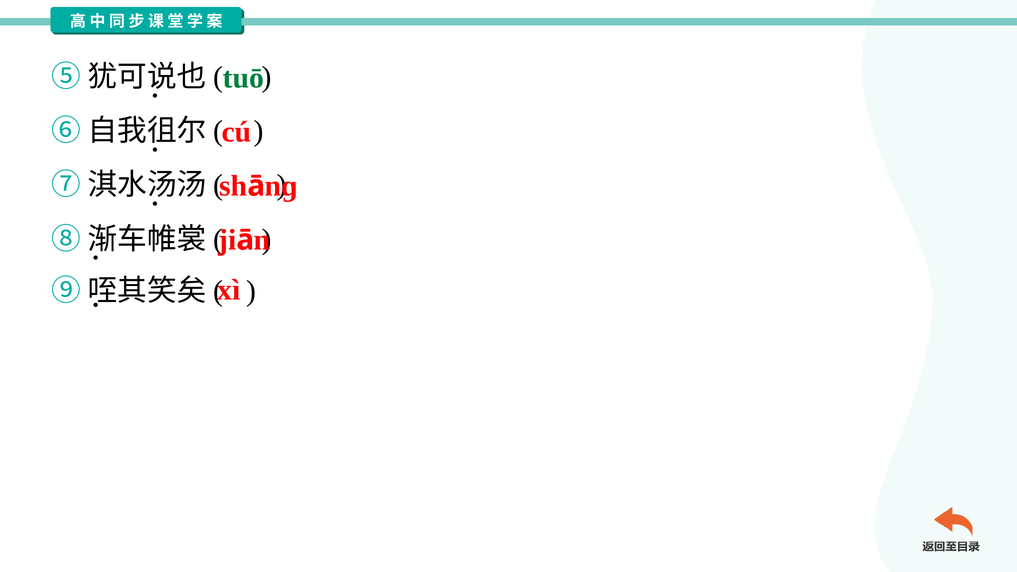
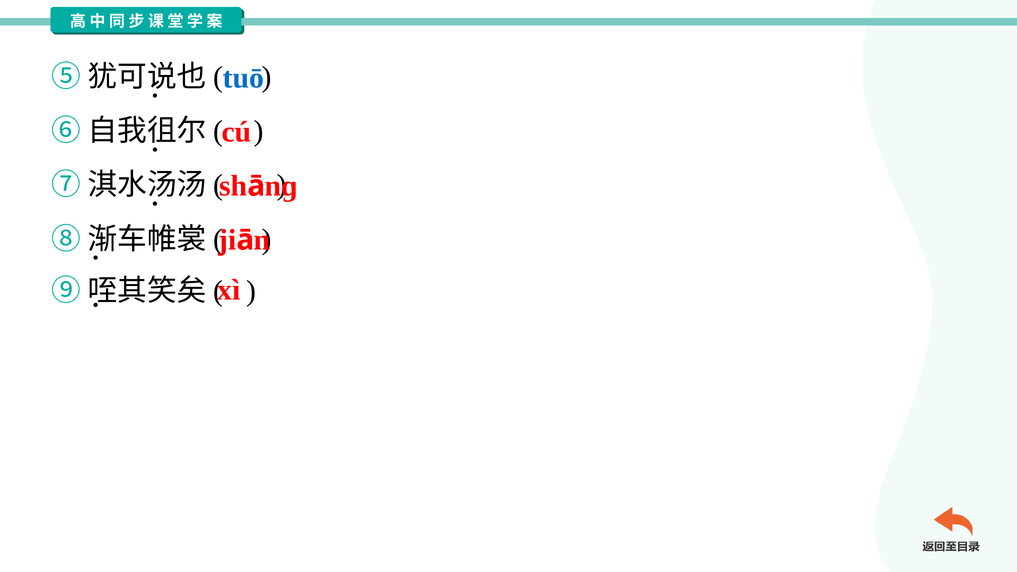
tuō colour: green -> blue (243, 78)
